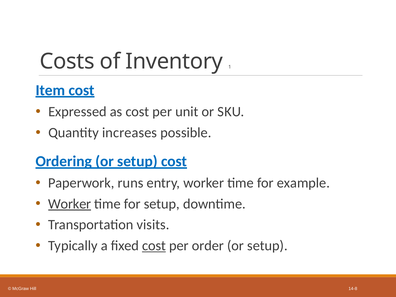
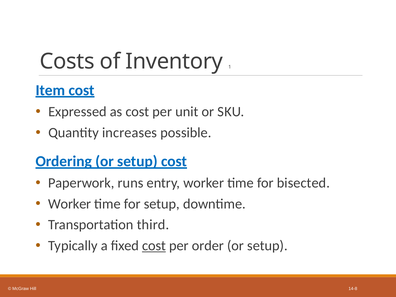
example: example -> bisected (303, 183)
Worker underline: present -> none (70, 204)
visits: visits -> third (153, 225)
